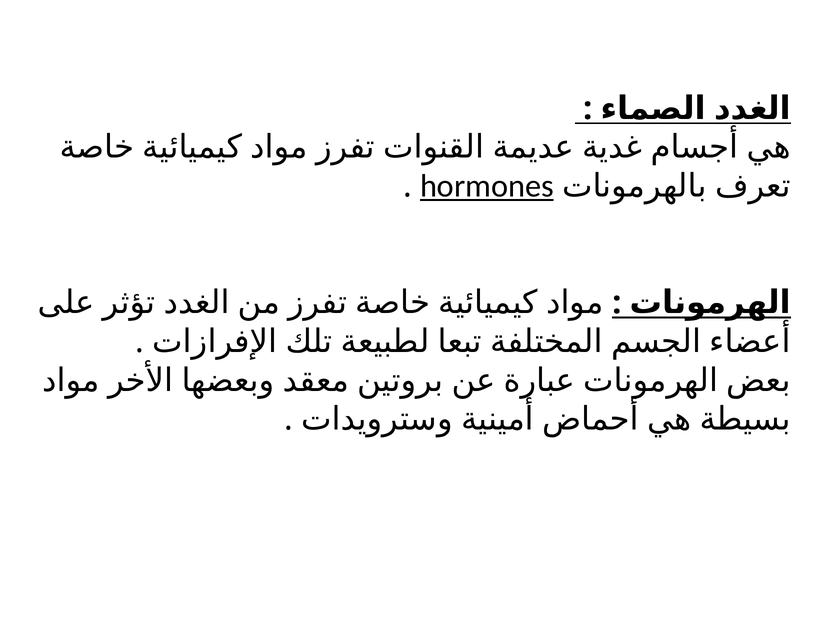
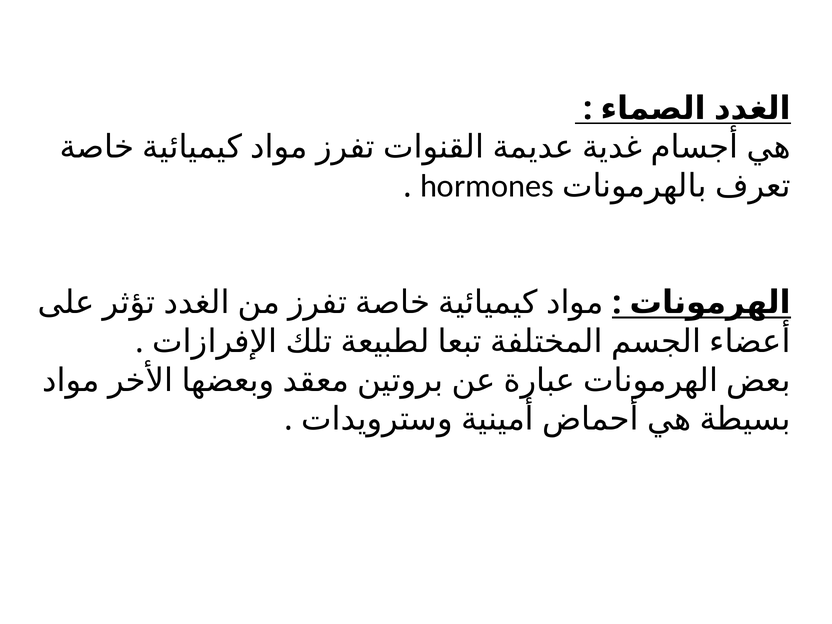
hormones underline: present -> none (487, 186)
